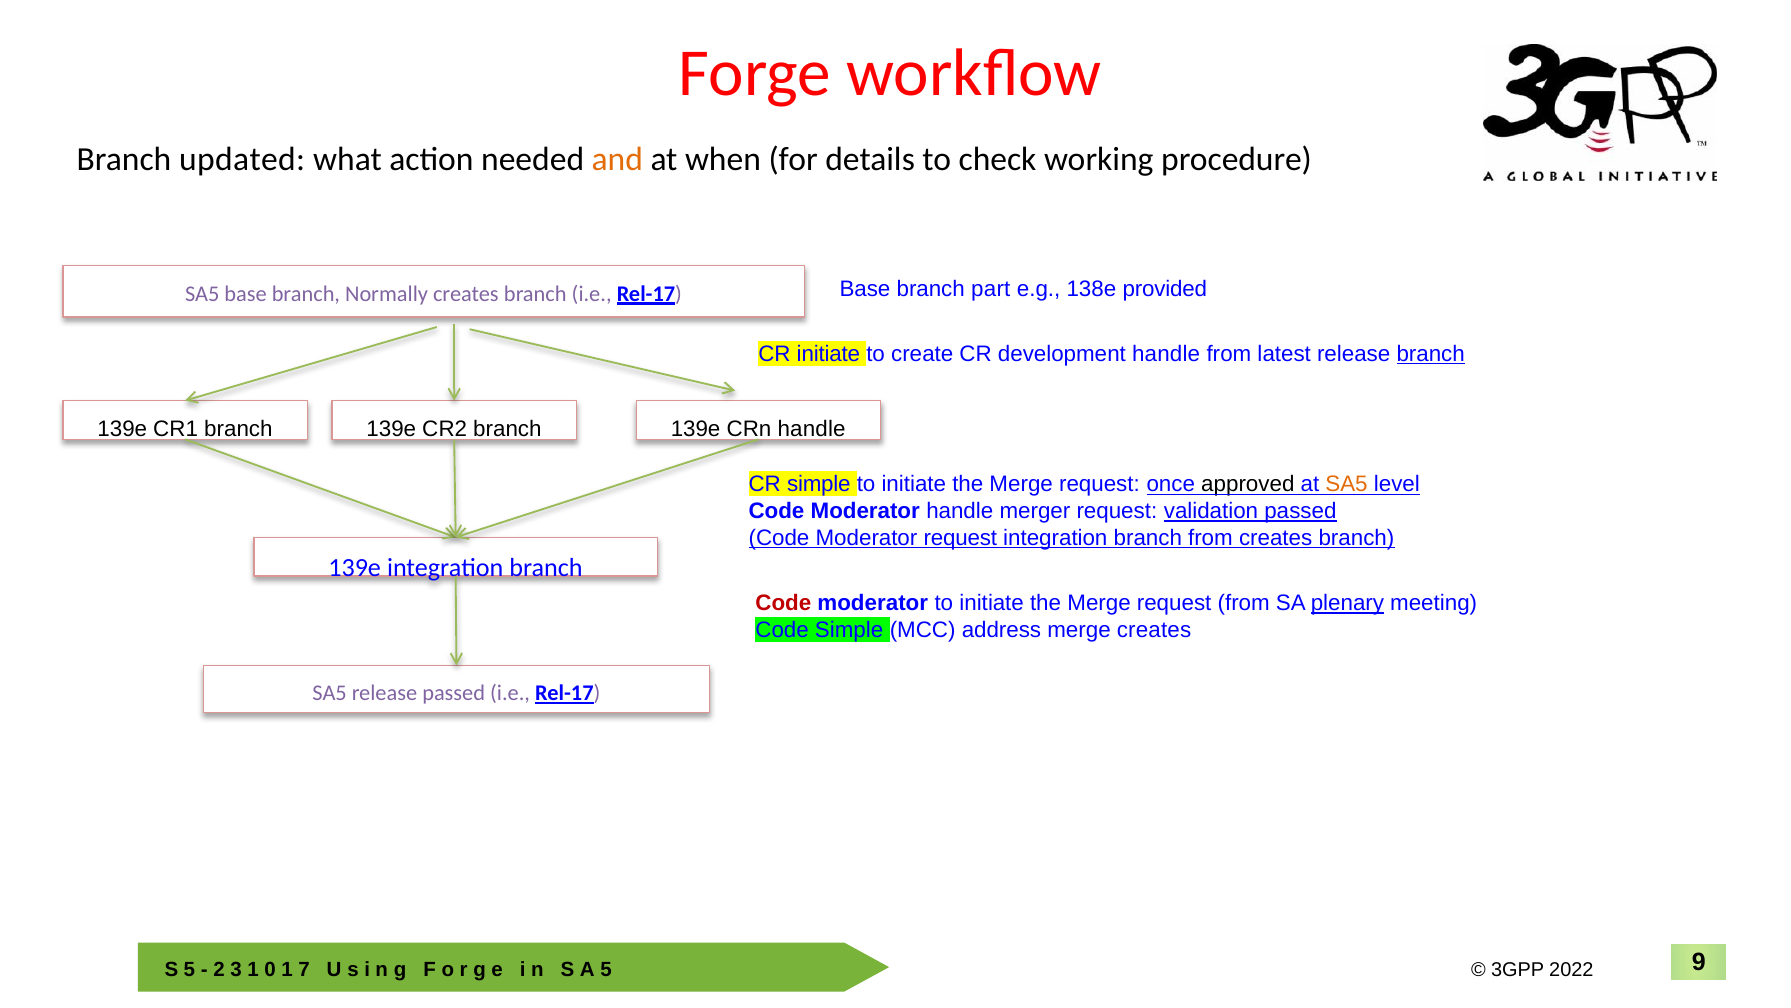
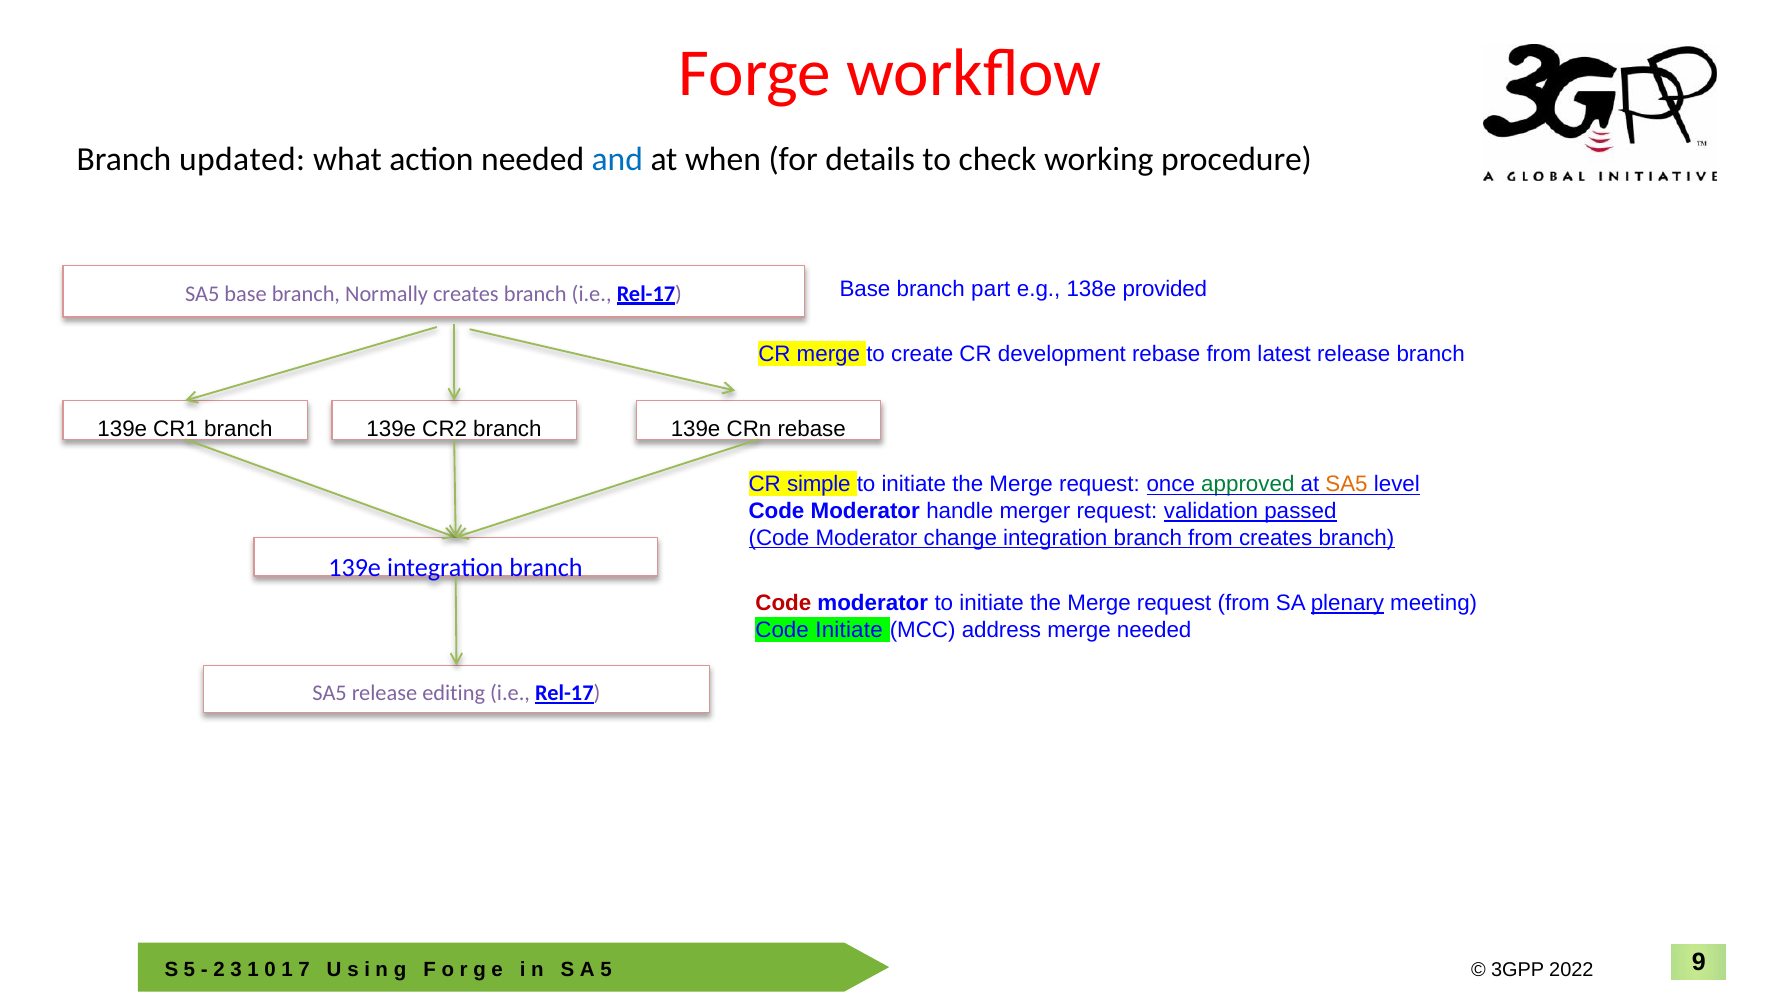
and colour: orange -> blue (617, 160)
CR initiate: initiate -> merge (828, 354)
development handle: handle -> rebase (1166, 354)
branch underline: present -> none (1431, 354)
handle: handle -> rebase (812, 428)
approved colour: black -> green (1248, 484)
Moderator request: request -> change (960, 538)
Code Simple: Simple -> Initiate (849, 630)
merge creates: creates -> needed (1154, 630)
release passed: passed -> editing (454, 693)
